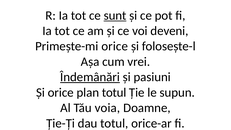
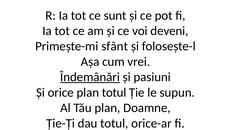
sunt underline: present -> none (115, 15)
Primește-mi orice: orice -> sfânt (115, 46)
Tău voia: voia -> plan (107, 108)
